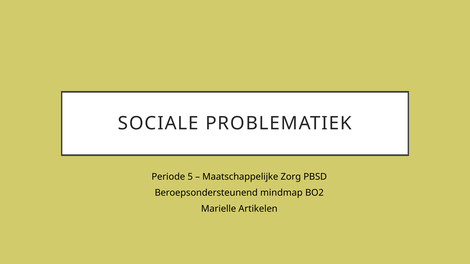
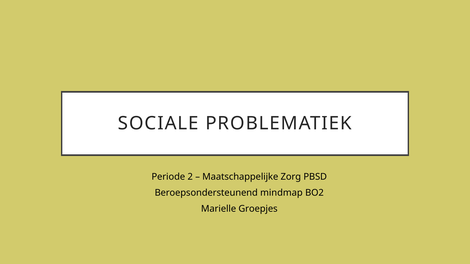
5: 5 -> 2 (190, 177)
Artikelen: Artikelen -> Groepjes (258, 209)
